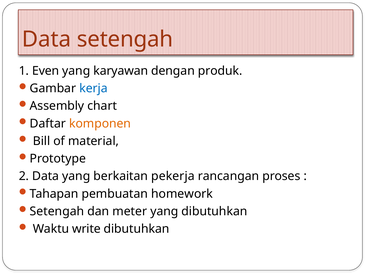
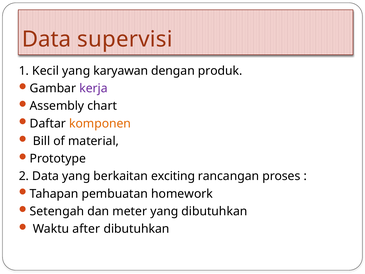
Data setengah: setengah -> supervisi (125, 39)
Even: Even -> Kecil (46, 71)
kerja colour: blue -> purple (93, 88)
pekerja: pekerja -> exciting (173, 176)
write: write -> after (86, 229)
